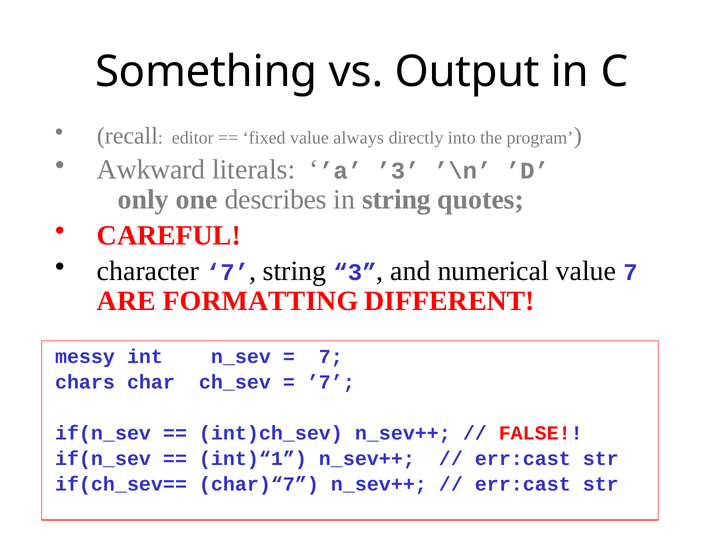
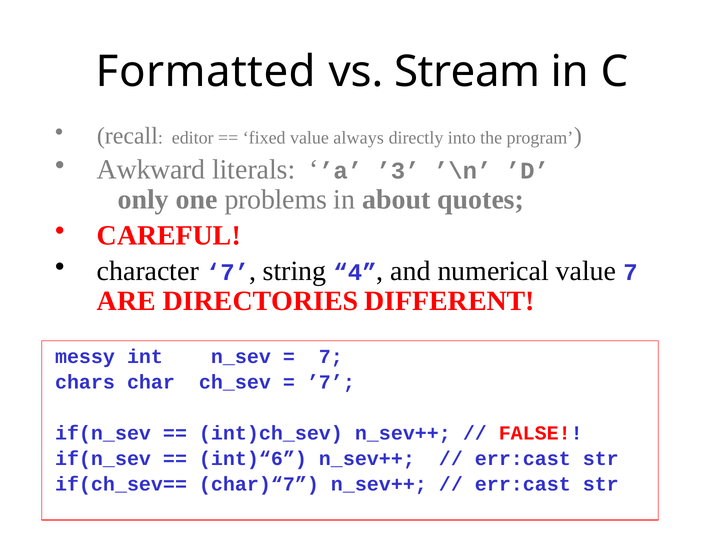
Something: Something -> Formatted (206, 72)
Output: Output -> Stream (467, 72)
describes: describes -> problems (276, 200)
in string: string -> about (396, 200)
3: 3 -> 4 (355, 273)
FORMATTING: FORMATTING -> DIRECTORIES (261, 301)
int)“1: int)“1 -> int)“6 (253, 459)
